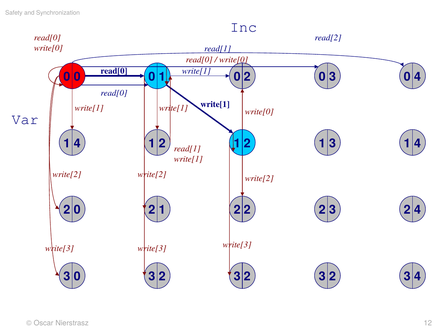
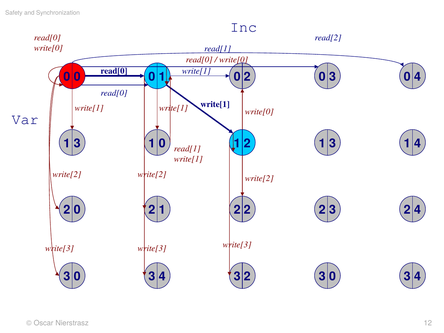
4: 4 -> 3 (77, 143)
2: 2 -> 0 (162, 143)
2: 2 -> 4 (162, 276)
2: 2 -> 0 (333, 276)
